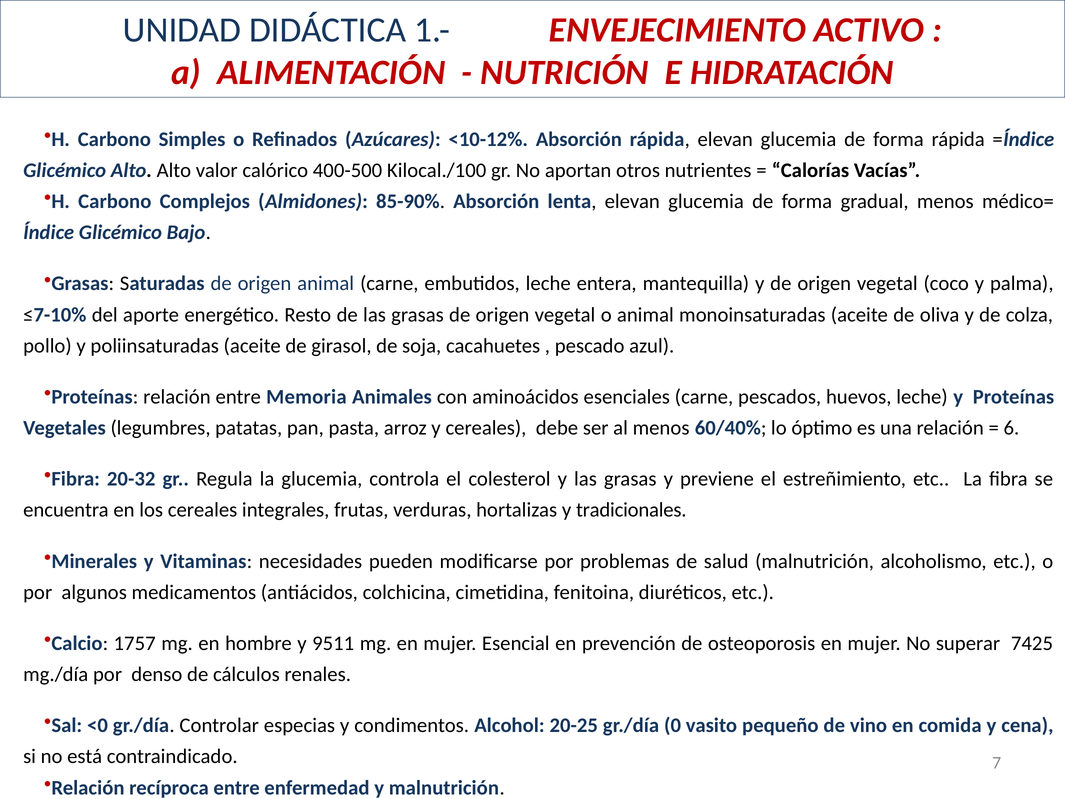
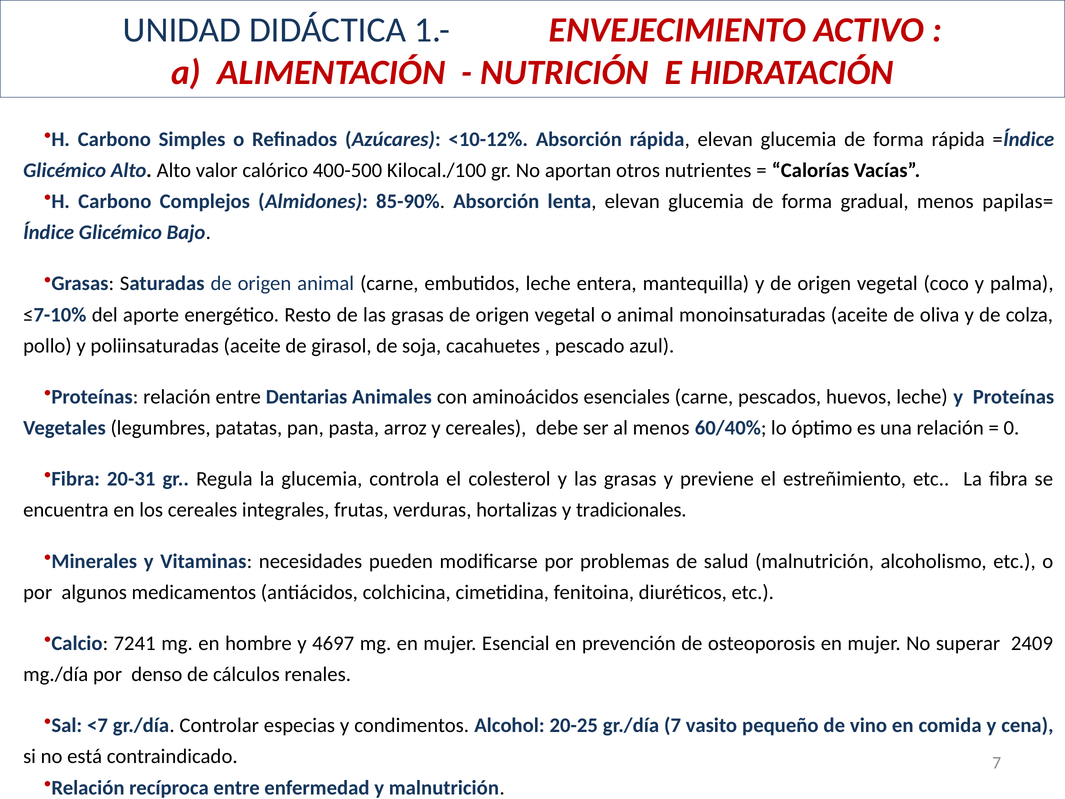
médico=: médico= -> papilas= (1018, 201)
Memoria: Memoria -> Dentarias (307, 397)
6: 6 -> 0 (1011, 428)
20-32: 20-32 -> 20-31 (131, 479)
1757: 1757 -> 7241 (135, 643)
9511: 9511 -> 4697 (333, 643)
7425: 7425 -> 2409 (1032, 643)
<0: <0 -> <7 (98, 725)
gr./día 0: 0 -> 7 (673, 725)
